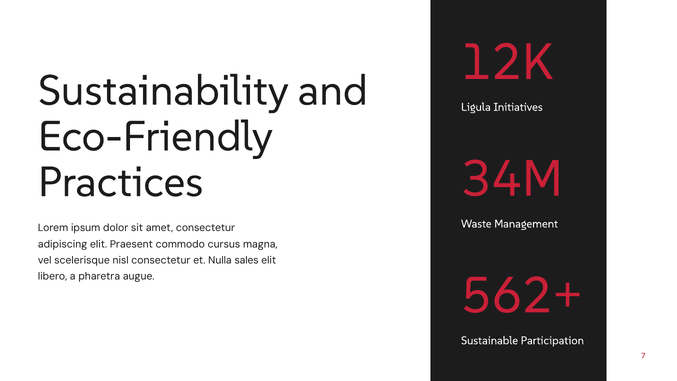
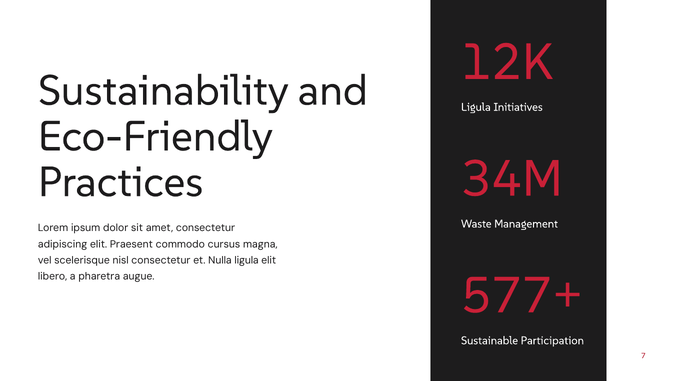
Nulla sales: sales -> ligula (247, 260)
562+: 562+ -> 577+ (522, 295)
